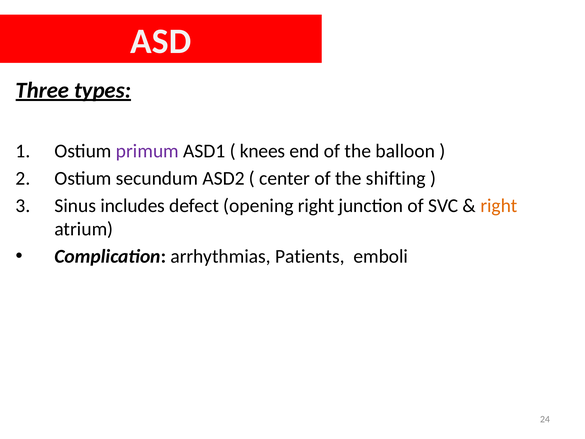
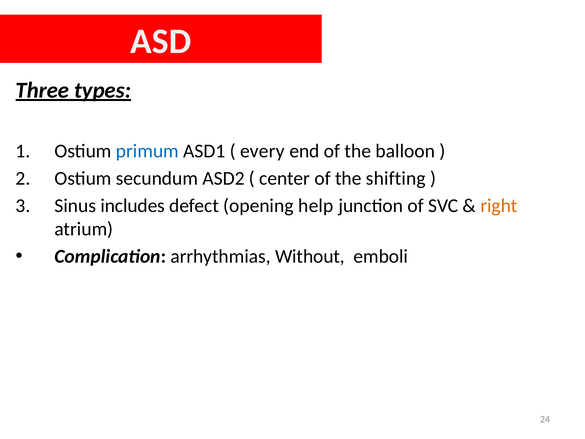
primum colour: purple -> blue (147, 151)
knees: knees -> every (262, 151)
opening right: right -> help (316, 206)
Patients: Patients -> Without (310, 256)
